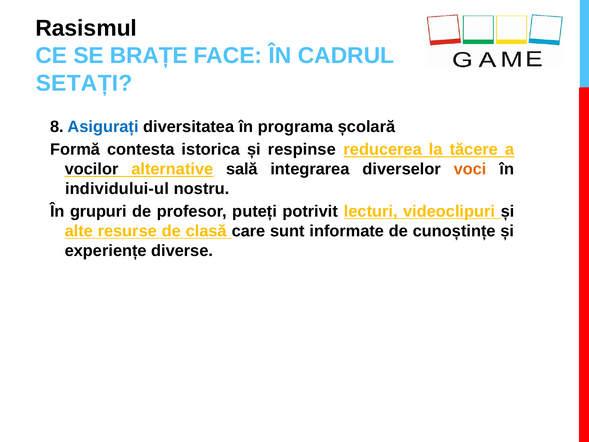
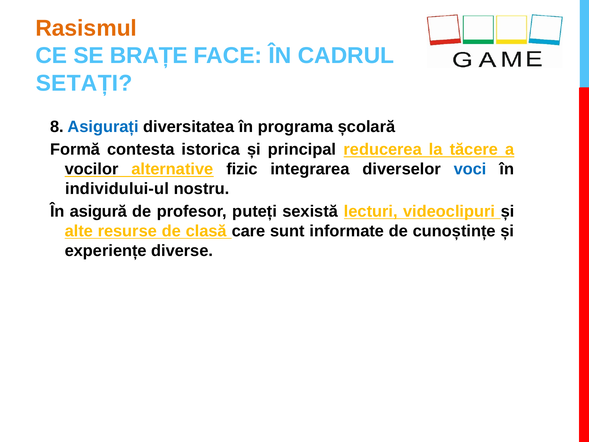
Rasismul colour: black -> orange (86, 28)
respinse: respinse -> principal (302, 149)
sală: sală -> fizic (242, 169)
voci colour: orange -> blue (470, 169)
grupuri: grupuri -> asigură (98, 211)
potrivit: potrivit -> sexistă (310, 211)
